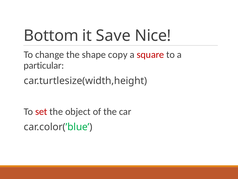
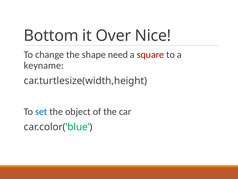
Save: Save -> Over (113, 36)
copy: copy -> need (118, 55)
particular: particular -> keyname (44, 65)
set colour: red -> blue (41, 111)
